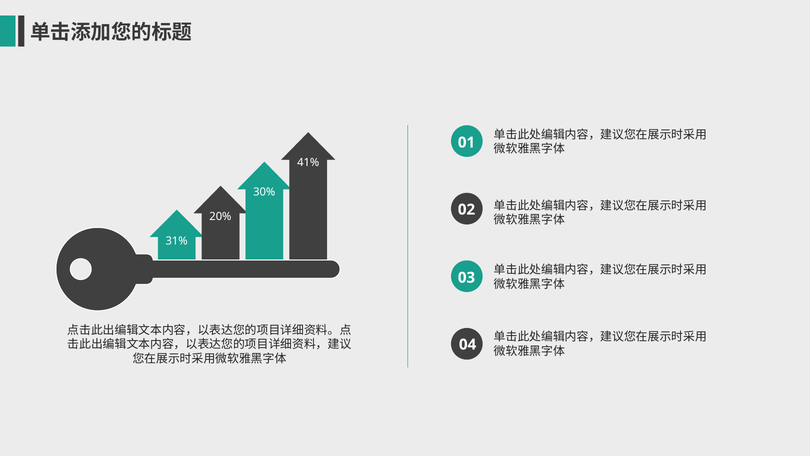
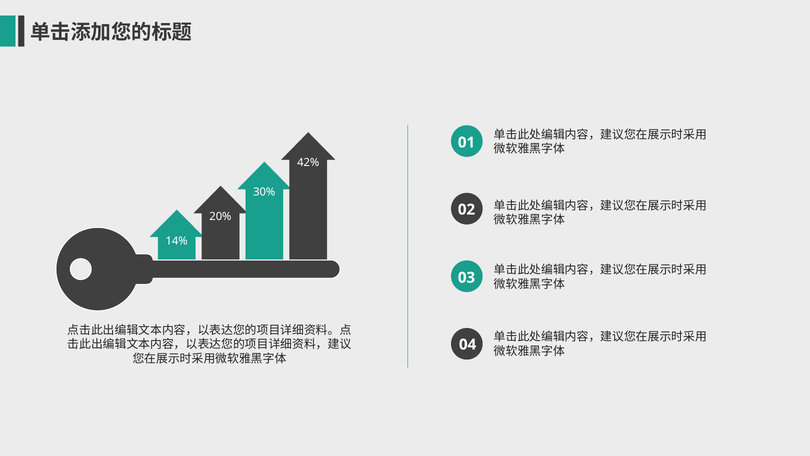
41%: 41% -> 42% (308, 162)
31%: 31% -> 14% (177, 241)
